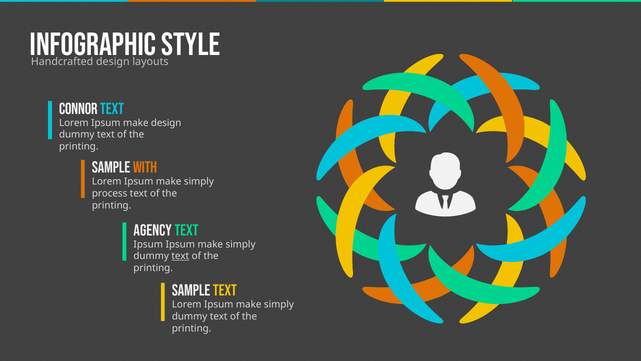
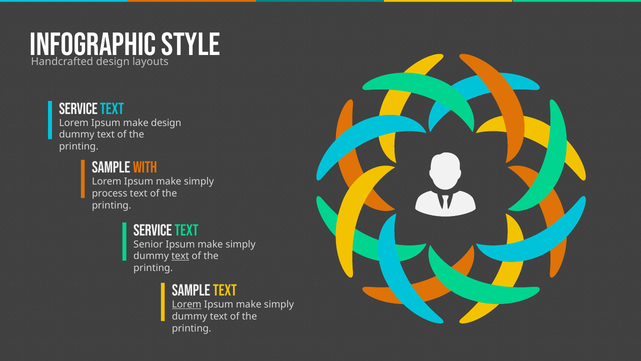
CONNOR: CONNOR -> SERVICE (78, 109)
AGENCY: AGENCY -> SERVICE (153, 230)
Ipsum: Ipsum -> Senior (148, 244)
Lorem underline: none -> present (187, 304)
